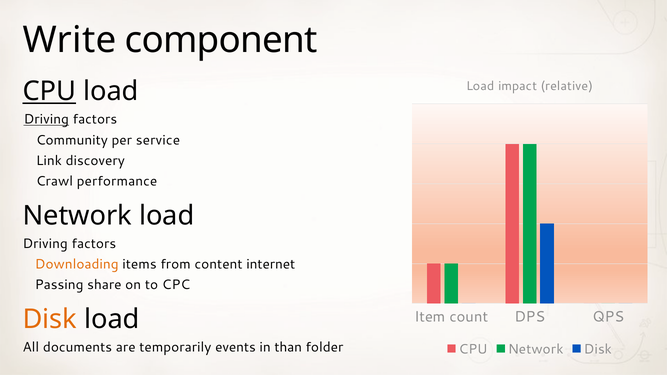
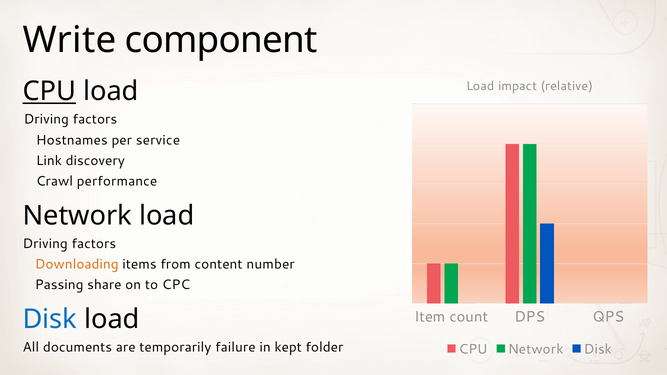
Driving underline: present -> none (46, 119)
Community: Community -> Hostnames (72, 140)
internet: internet -> number (271, 264)
Disk colour: orange -> blue (50, 319)
events: events -> failure (235, 347)
than: than -> kept (288, 347)
